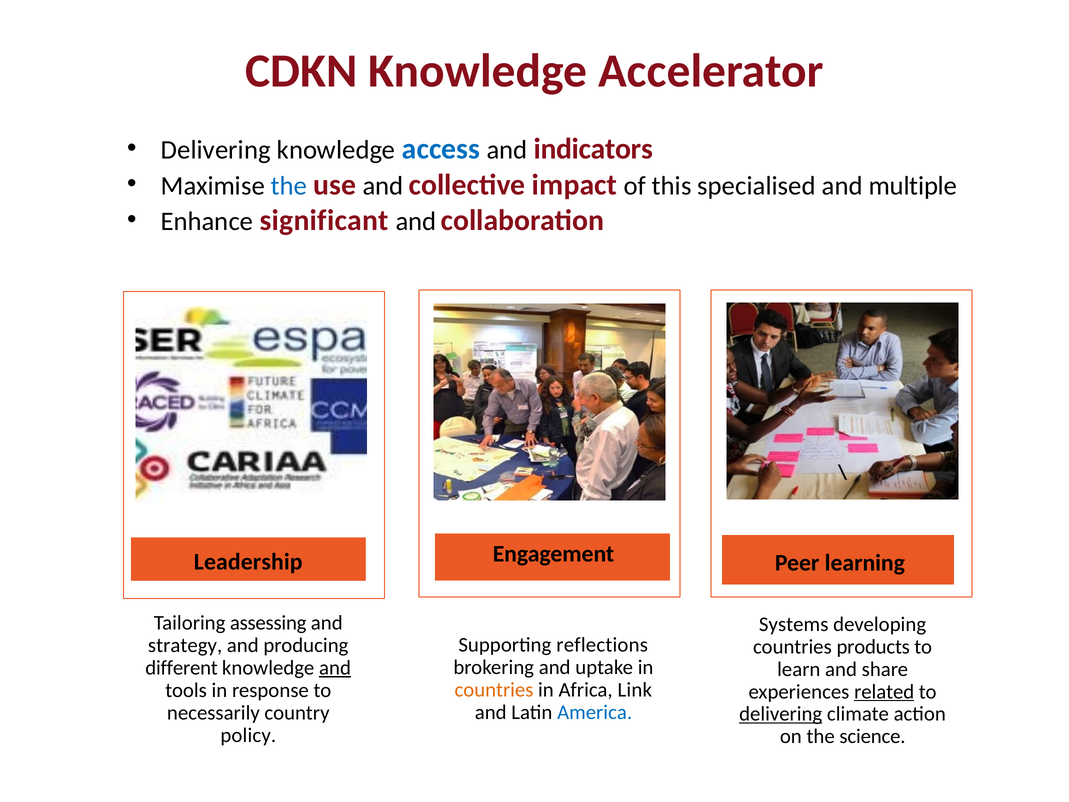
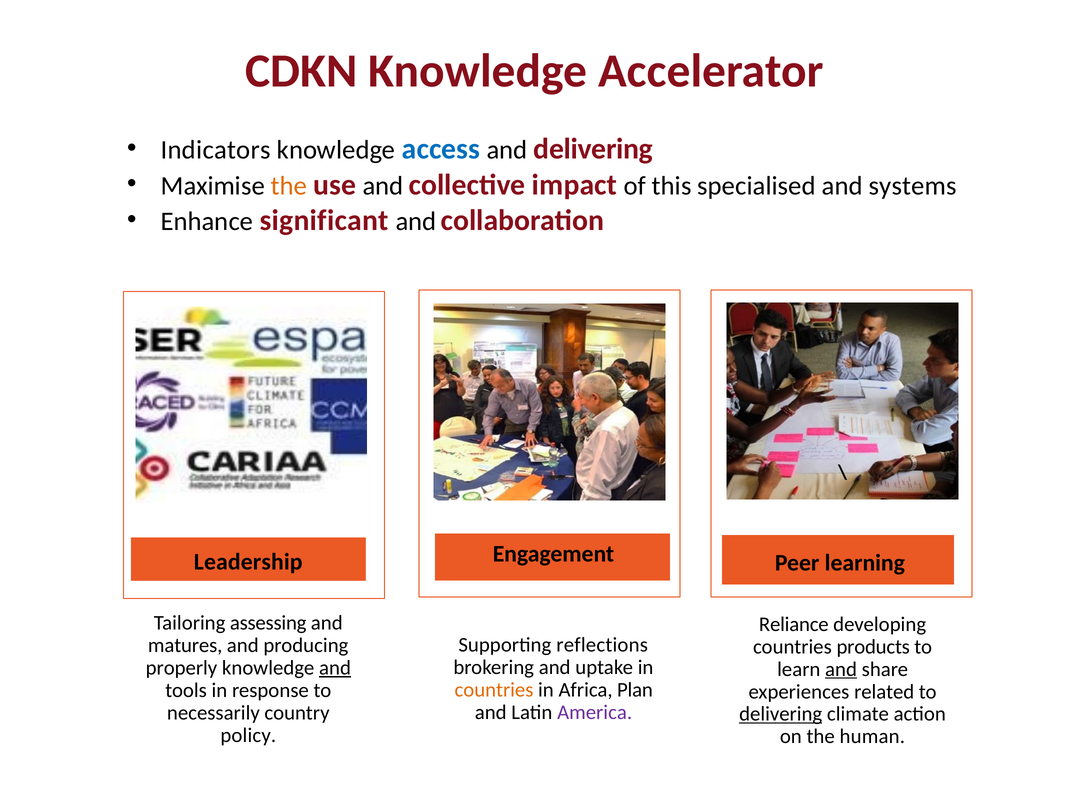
Delivering: Delivering -> Indicators (216, 150)
and indicators: indicators -> delivering (593, 149)
the colour: blue -> orange (289, 186)
multiple: multiple -> systems (913, 186)
Systems: Systems -> Reliance (794, 624)
strategy: strategy -> matures (185, 645)
different: different -> properly (181, 668)
and underline: none -> present (841, 669)
Link: Link -> Plan (635, 690)
related underline: present -> none (884, 691)
America colour: blue -> purple (595, 712)
science: science -> human (872, 736)
